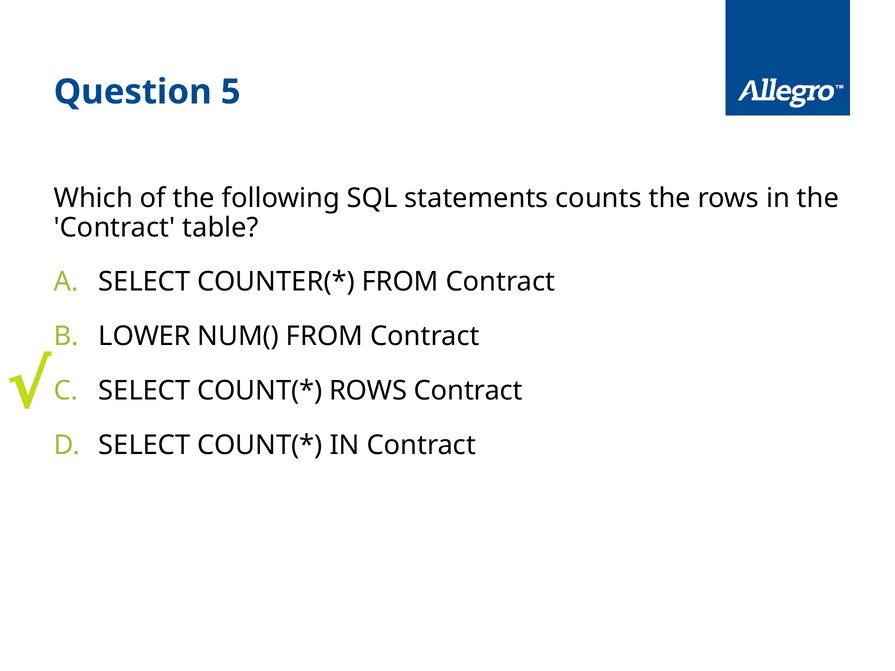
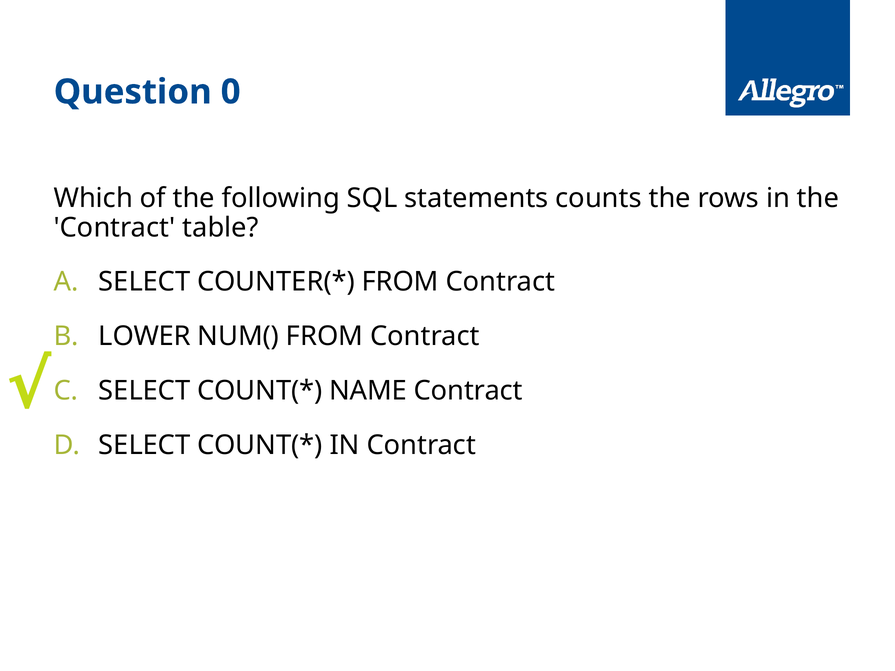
5: 5 -> 0 (231, 92)
ROWS: ROWS -> NAME (368, 391)
